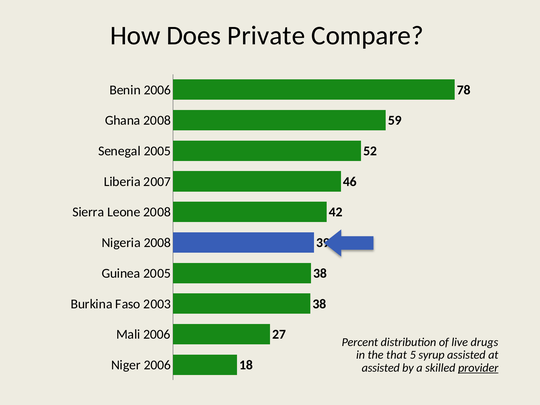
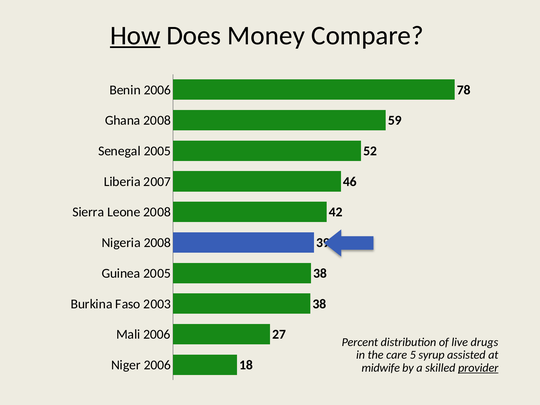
How underline: none -> present (135, 36)
Private: Private -> Money (266, 36)
that: that -> care (397, 355)
assisted: assisted -> midwife (381, 368)
